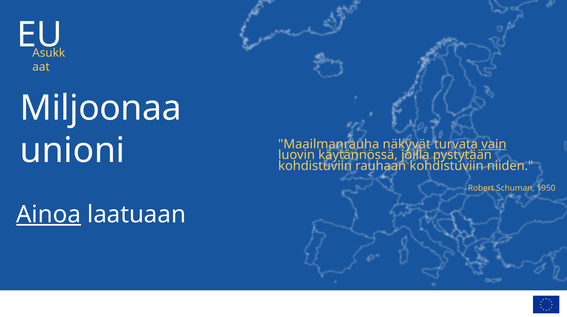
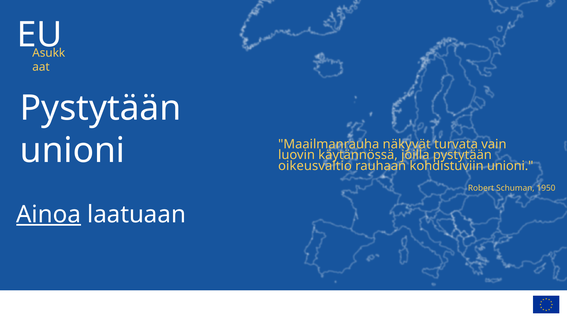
Miljoonaa: Miljoonaa -> Pystytään (101, 108)
vain underline: present -> none (494, 144)
kohdistuviin: kohdistuviin -> oikeusvaltio (315, 166)
kohdistuviin niiden: niiden -> unioni (510, 166)
